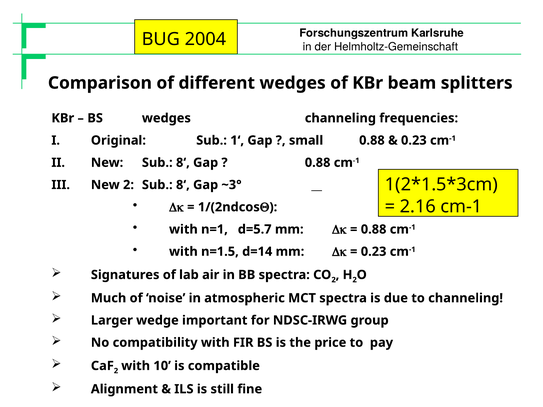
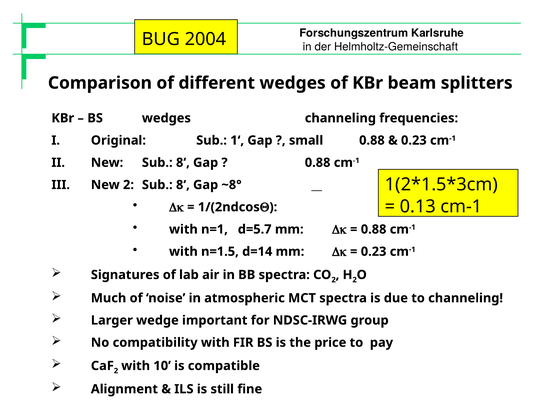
~3°: ~3° -> ~8° (232, 185)
2.16: 2.16 -> 0.13 (418, 207)
